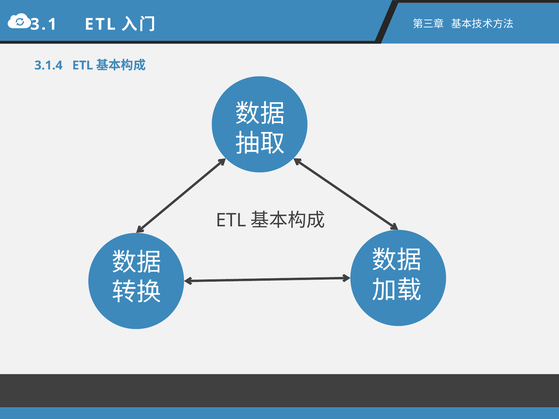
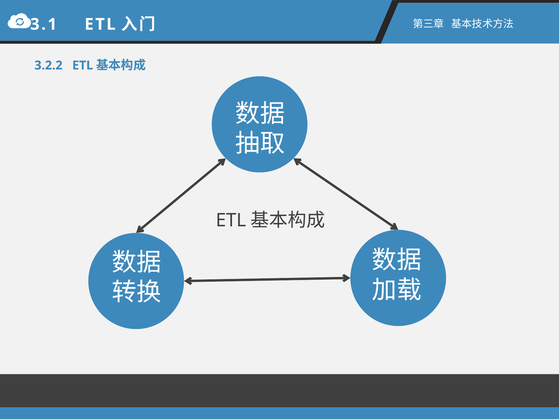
3.1.4: 3.1.4 -> 3.2.2 (48, 65)
